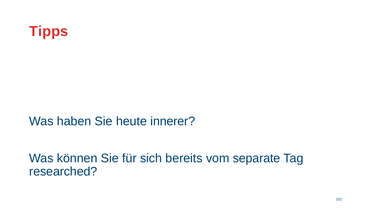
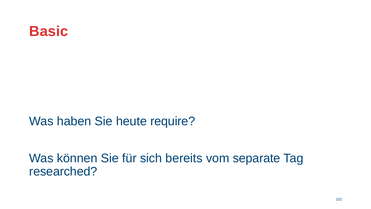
Tipps: Tipps -> Basic (49, 31)
innerer: innerer -> require (173, 121)
